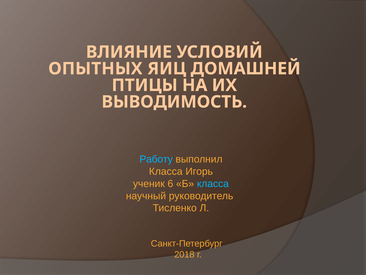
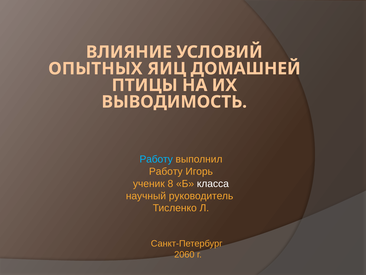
Класса: Класса -> Работу (166, 171)
6: 6 -> 8 (170, 183)
класса colour: light blue -> white (213, 183)
2018: 2018 -> 2060 (184, 254)
